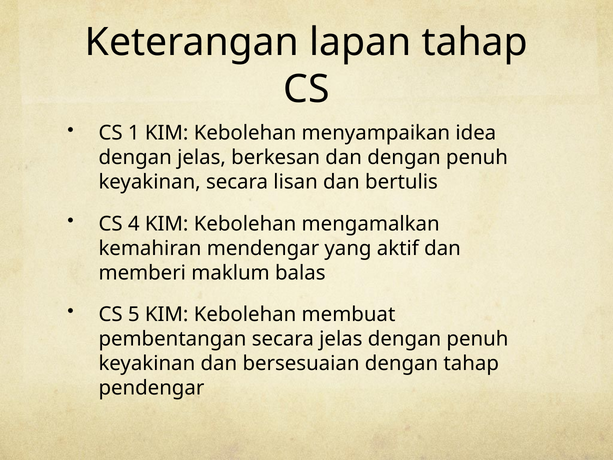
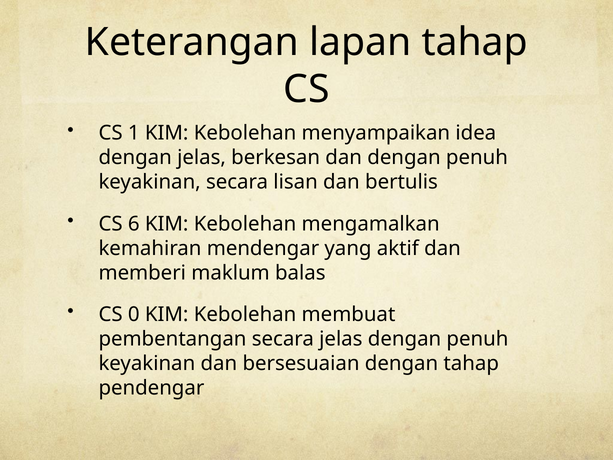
4: 4 -> 6 (134, 224)
5: 5 -> 0 (134, 314)
